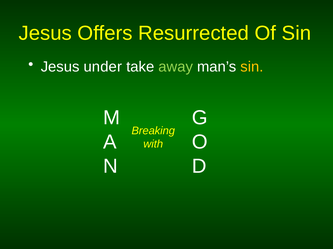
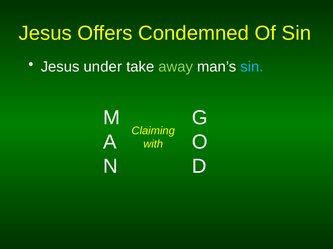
Resurrected: Resurrected -> Condemned (194, 33)
sin colour: yellow -> light blue (252, 67)
Breaking: Breaking -> Claiming (153, 131)
